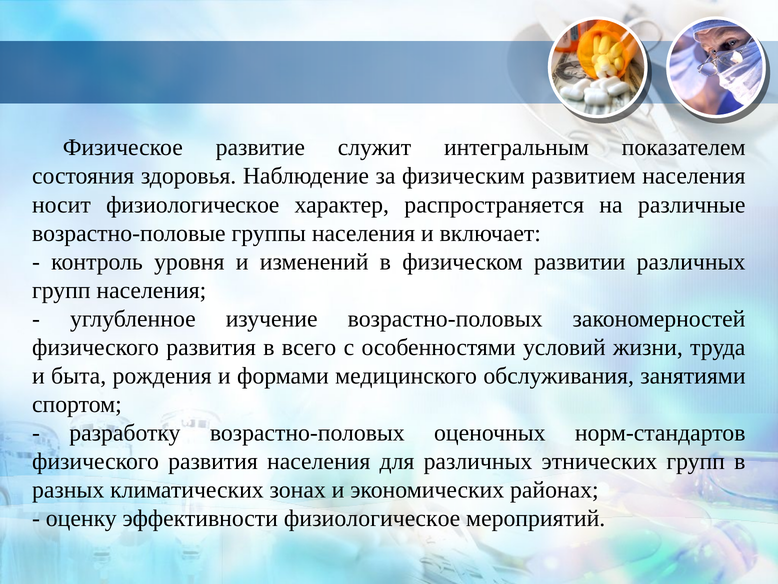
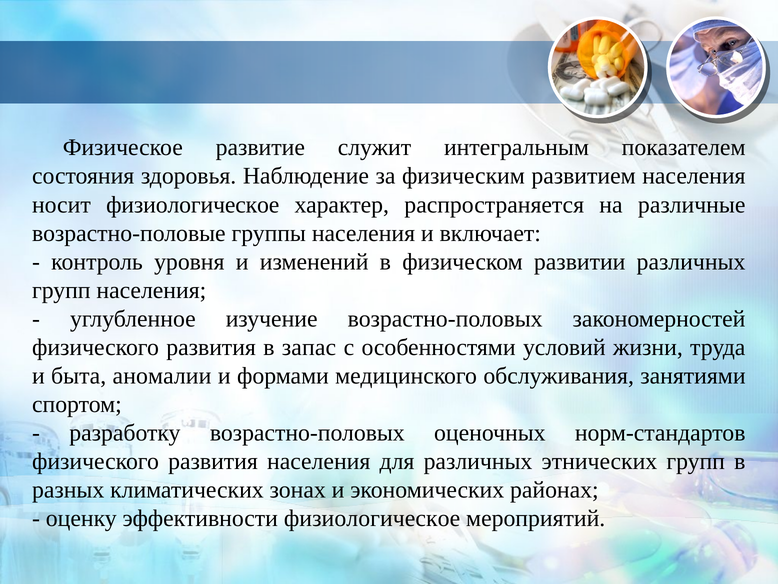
всего: всего -> запас (309, 347)
рождения: рождения -> аномалии (162, 376)
